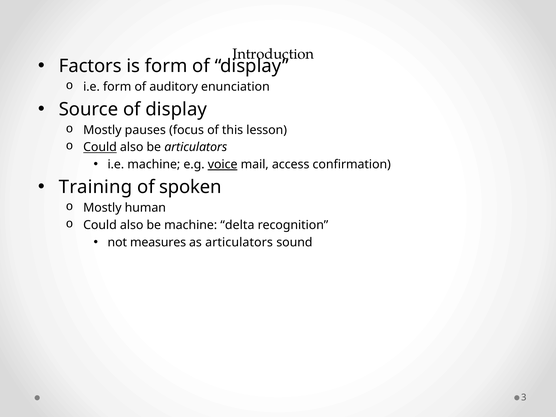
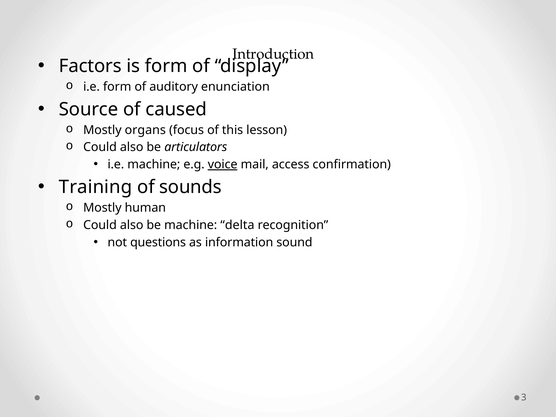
Source of display: display -> caused (176, 109)
pauses: pauses -> organs (145, 130)
Could underline: present -> none (100, 147)
spoken: spoken -> sounds (190, 187)
measures: measures -> questions (158, 242)
as articulators: articulators -> information (239, 242)
